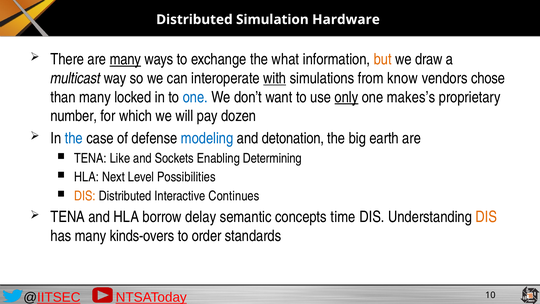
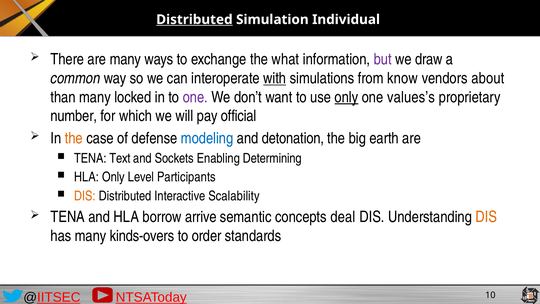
Distributed underline: none -> present (194, 20)
Hardware: Hardware -> Individual (346, 20)
many underline: present -> none (125, 59)
but colour: orange -> purple (383, 59)
multicast: multicast -> common (75, 78)
chose: chose -> about (488, 78)
one colour: blue -> purple (195, 97)
makes’s: makes’s -> values’s (411, 97)
dozen: dozen -> official (239, 116)
the colour: blue -> orange (74, 138)
Like: Like -> Text (120, 158)
HLA Next: Next -> Only (113, 177)
Possibilities: Possibilities -> Participants (186, 177)
Continues: Continues -> Scalability (234, 196)
delay: delay -> arrive (201, 217)
time: time -> deal (343, 217)
